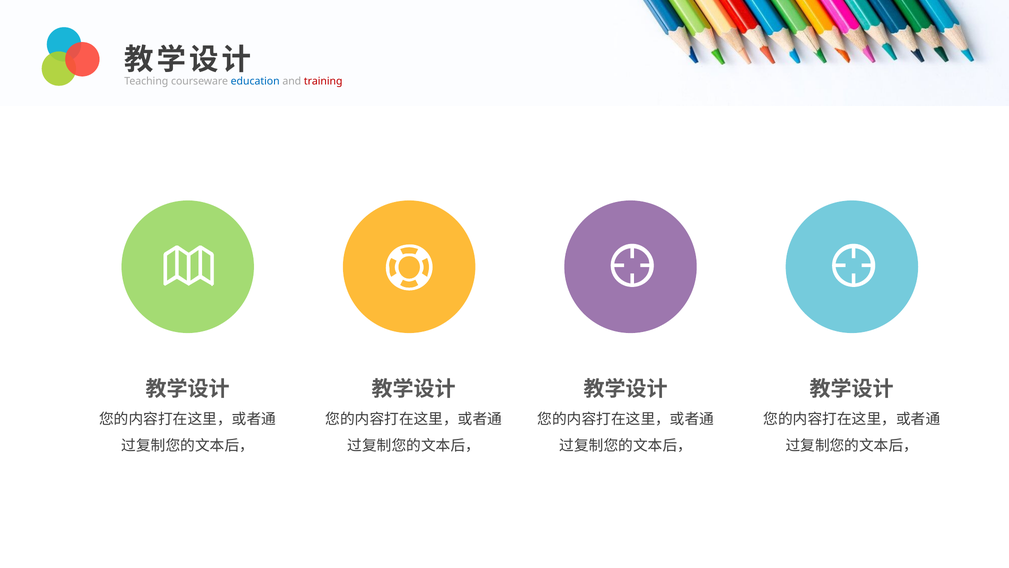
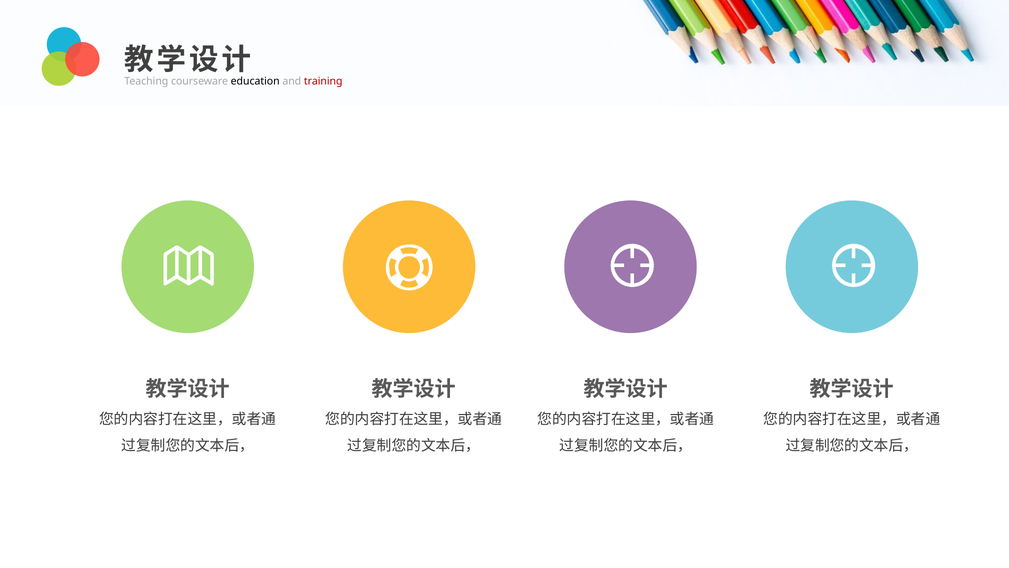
education colour: blue -> black (255, 81)
